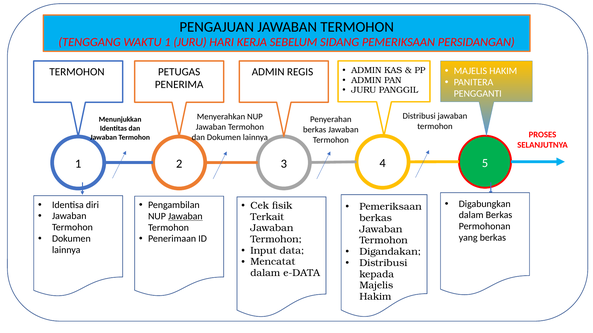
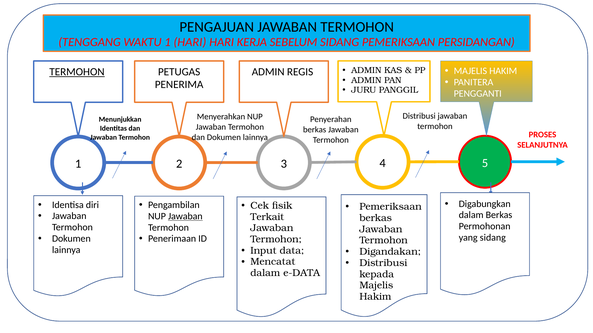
1 JURU: JURU -> HARI (190, 42)
TERMOHON underline: none -> present (77, 72)
yang berkas: berkas -> sidang (493, 238)
